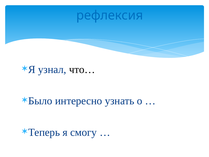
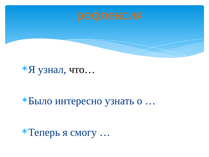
рефлексия colour: blue -> orange (110, 15)
